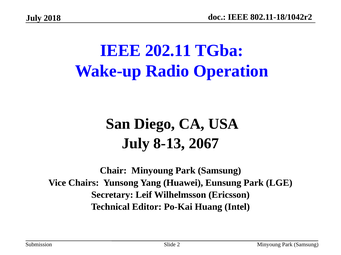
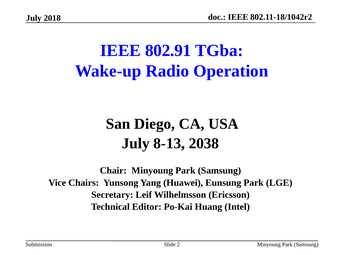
202.11: 202.11 -> 802.91 (168, 51)
2067: 2067 -> 2038 (204, 144)
